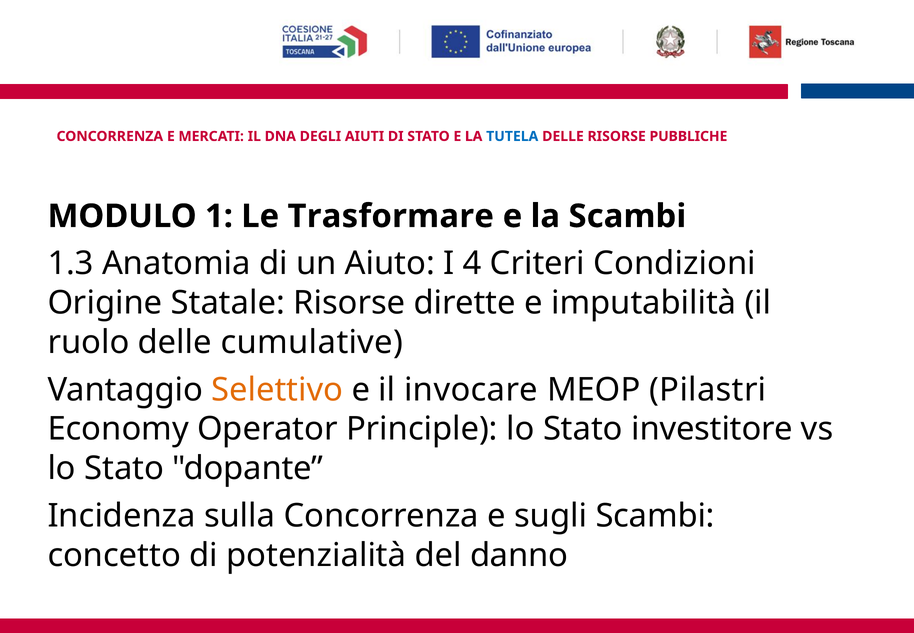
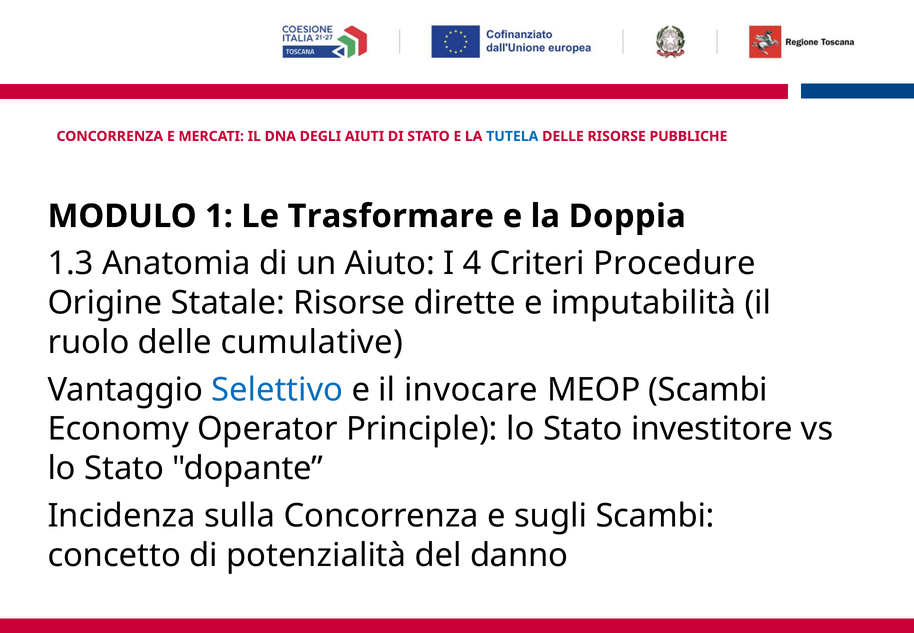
la Scambi: Scambi -> Doppia (627, 216)
Condizioni: Condizioni -> Procedure (675, 263)
Selettivo colour: orange -> blue (277, 390)
MEOP Pilastri: Pilastri -> Scambi (708, 390)
